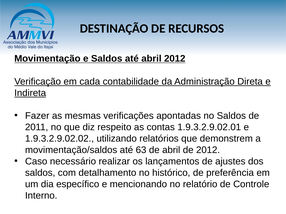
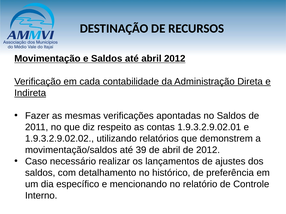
63: 63 -> 39 (141, 150)
